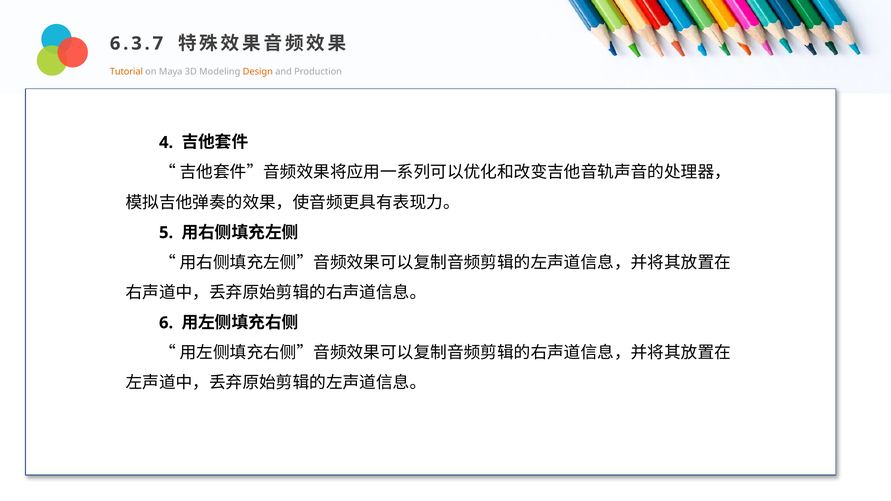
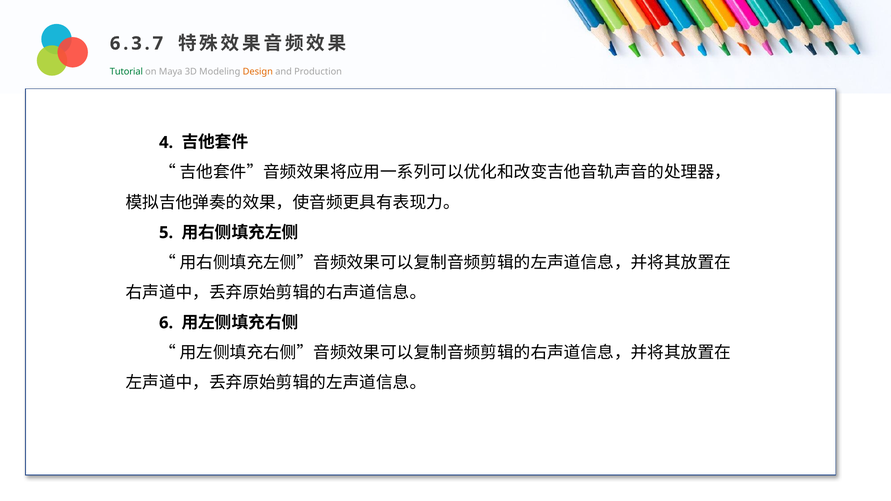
Tutorial colour: orange -> green (126, 72)
